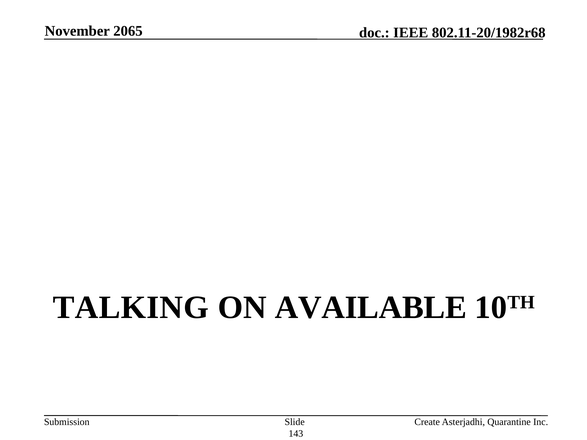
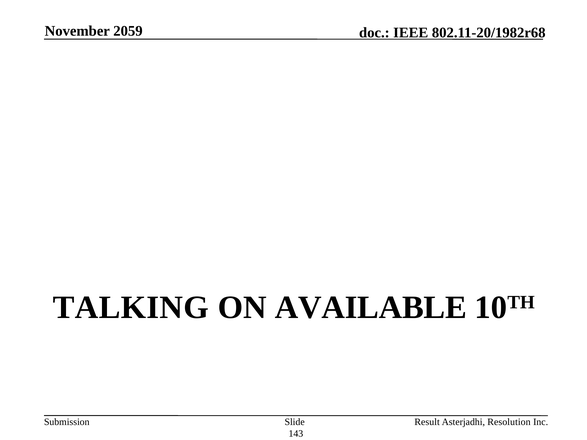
2065: 2065 -> 2059 (128, 31)
Create: Create -> Result (427, 422)
Quarantine: Quarantine -> Resolution (509, 422)
